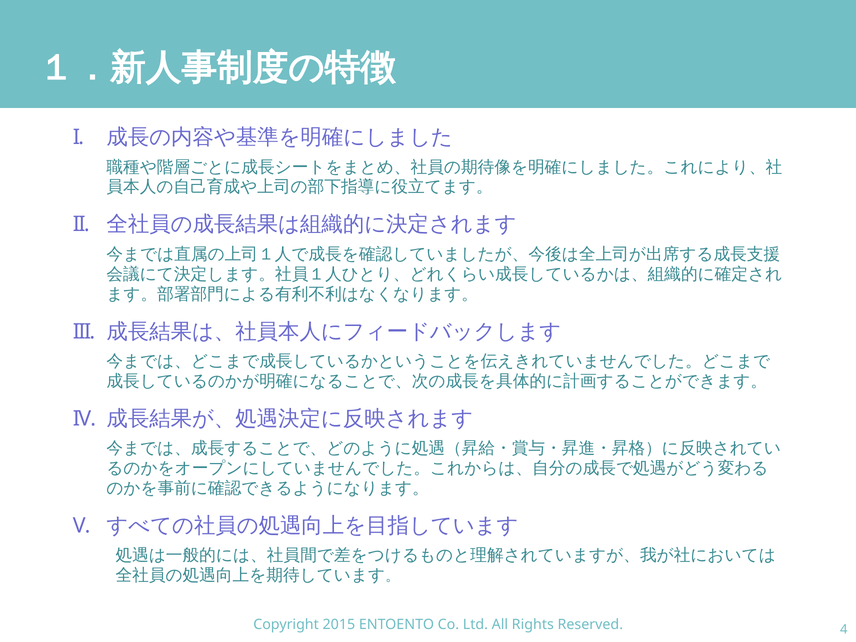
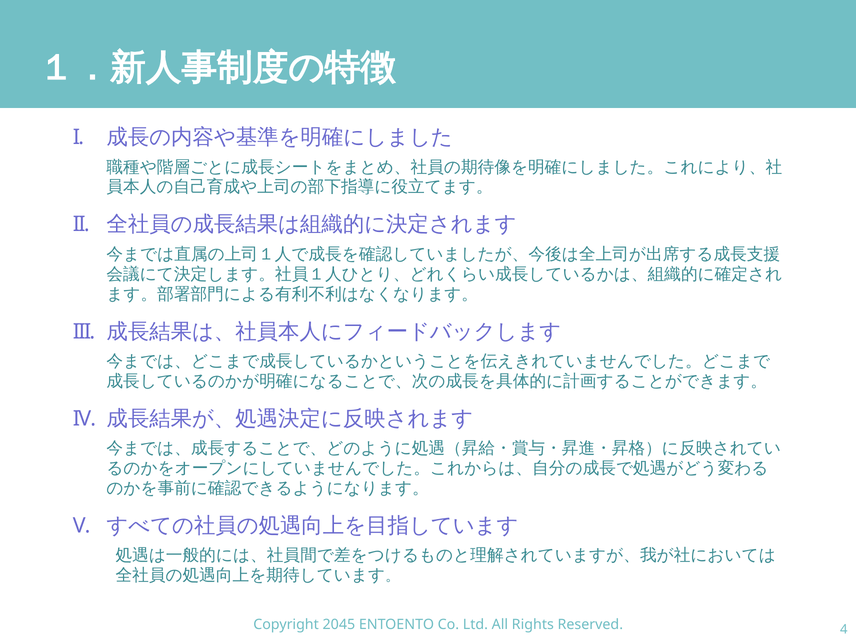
2015: 2015 -> 2045 (339, 625)
